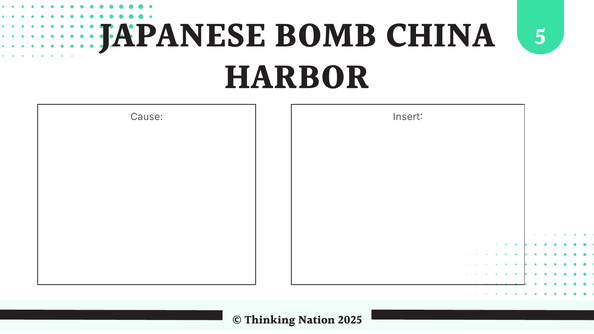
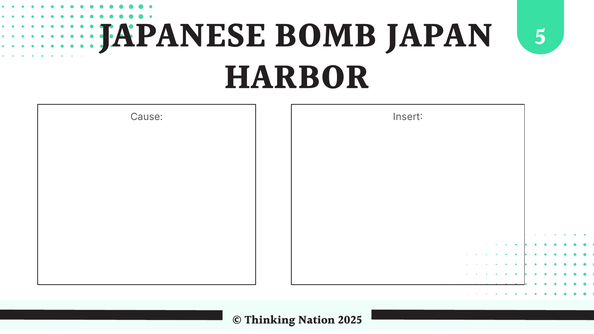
CHINA: CHINA -> JAPAN (440, 37)
